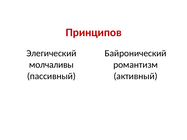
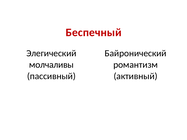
Принципов: Принципов -> Беспечный (94, 33)
